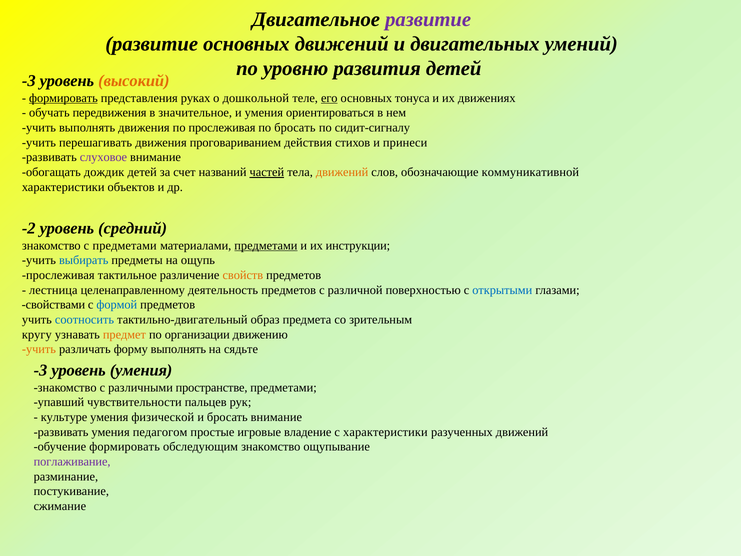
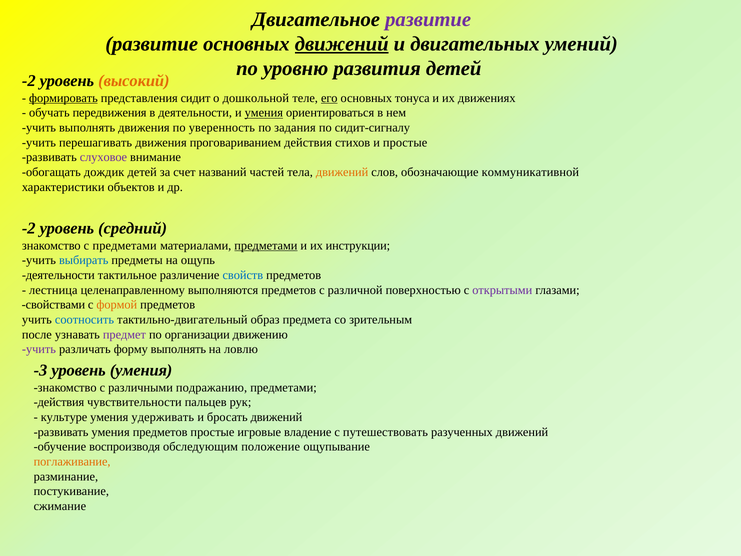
движений underline: none -> present (342, 44)
-3: -3 -> -2 (29, 81)
руках: руках -> сидит (196, 98)
в значительное: значительное -> деятельности (195, 113)
умения underline: none -> present (264, 113)
по прослеживая: прослеживая -> уверенность (222, 128)
по бросать: бросать -> задания (295, 128)
и принеси: принеси -> простые (405, 142)
частей underline: present -> none (267, 172)
прослеживая: прослеживая -> деятельности (58, 275)
свойств colour: orange -> blue (243, 275)
деятельность: деятельность -> выполняются (223, 290)
открытыми colour: blue -> purple (502, 290)
формой colour: blue -> orange (117, 305)
кругу: кругу -> после (37, 334)
предмет colour: orange -> purple (124, 334)
учить colour: orange -> purple (39, 349)
сядьте: сядьте -> ловлю (241, 349)
пространстве: пространстве -> подражанию (212, 387)
упавший: упавший -> действия (59, 402)
физической: физической -> удерживать (163, 417)
бросать внимание: внимание -> движений (276, 417)
умения педагогом: педагогом -> предметов (160, 432)
с характеристики: характеристики -> путешествовать (385, 432)
обучение формировать: формировать -> воспроизводя (125, 447)
обследующим знакомство: знакомство -> положение (271, 447)
поглаживание colour: purple -> orange (72, 461)
